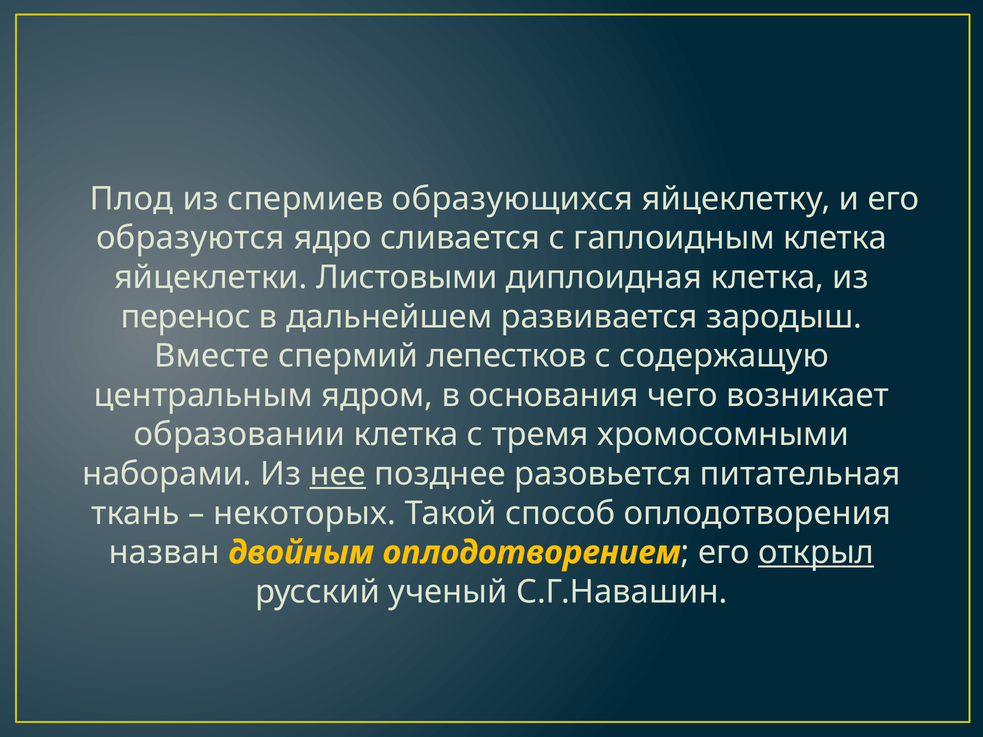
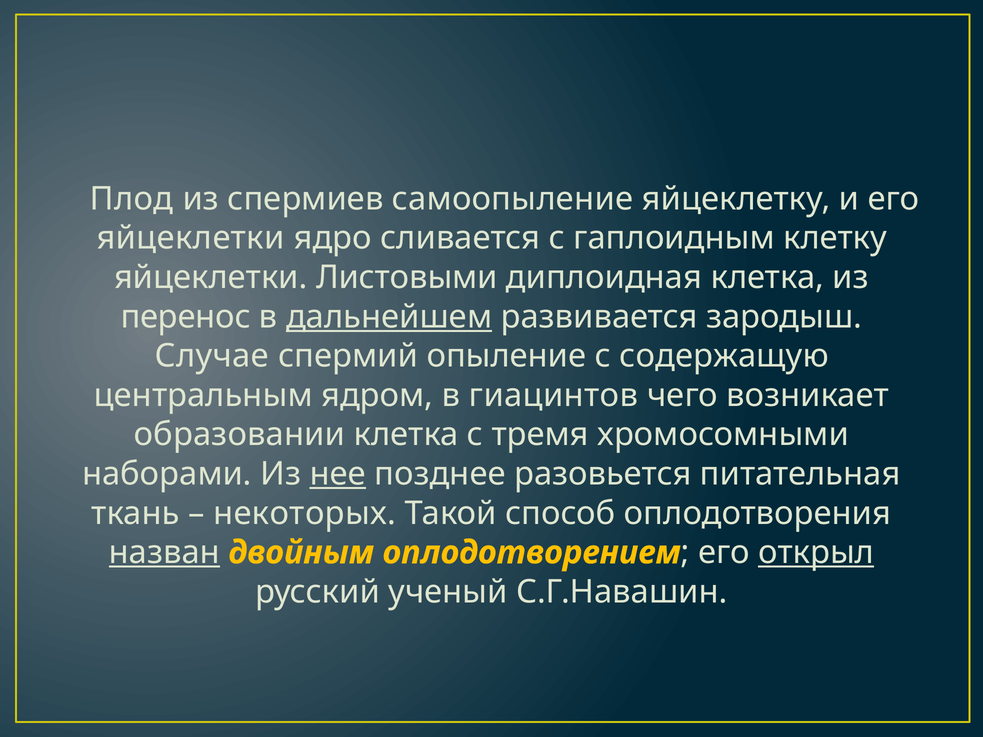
образующихся: образующихся -> самоопыление (513, 199)
образуются: образуются -> яйцеклетки (191, 238)
гаплоидным клетка: клетка -> клетку (835, 238)
дальнейшем underline: none -> present (389, 317)
Вместе: Вместе -> Случае (212, 356)
лепестков: лепестков -> опыление (506, 356)
основания: основания -> гиацинтов (553, 396)
назван underline: none -> present (164, 553)
